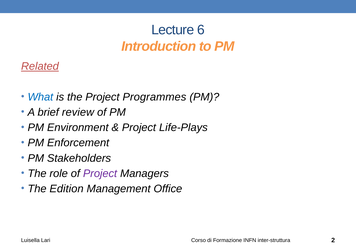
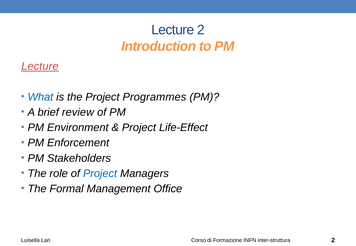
Lecture 6: 6 -> 2 (201, 30)
Related: Related -> Lecture (40, 66)
Life-Plays: Life-Plays -> Life-Effect (183, 128)
Project colour: purple -> blue (100, 174)
Edition: Edition -> Formal (67, 189)
